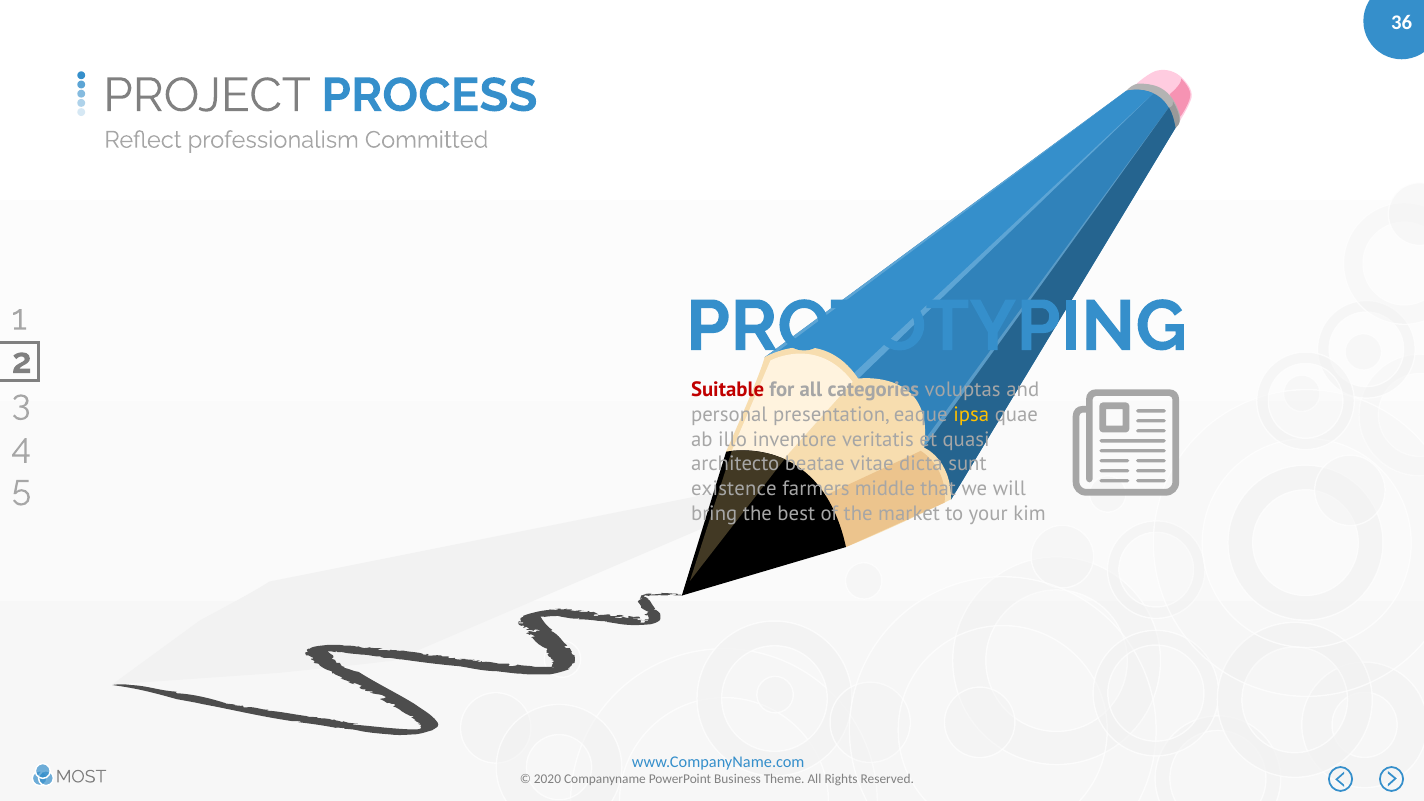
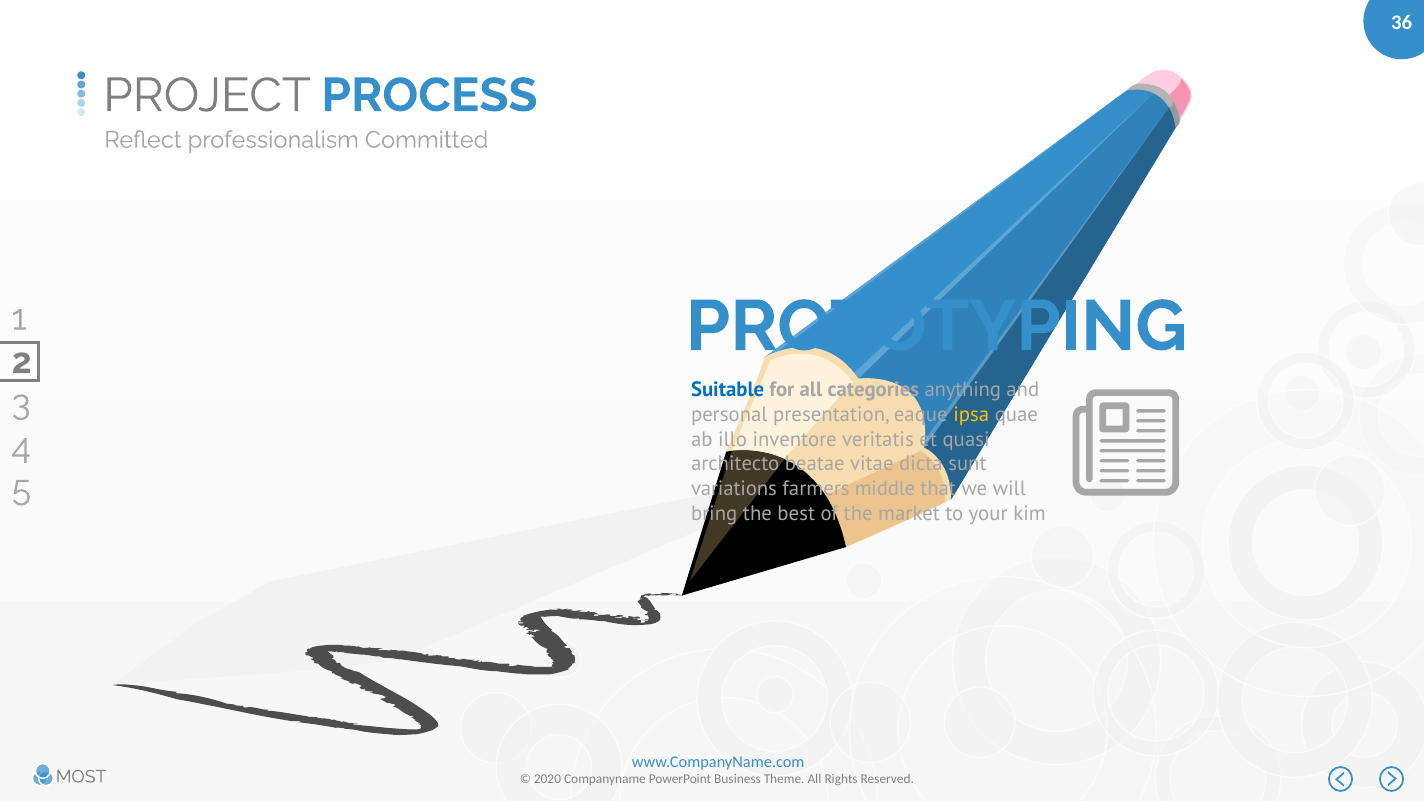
Suitable colour: red -> blue (728, 389)
voluptas: voluptas -> anything (963, 389)
existence: existence -> variations (734, 489)
